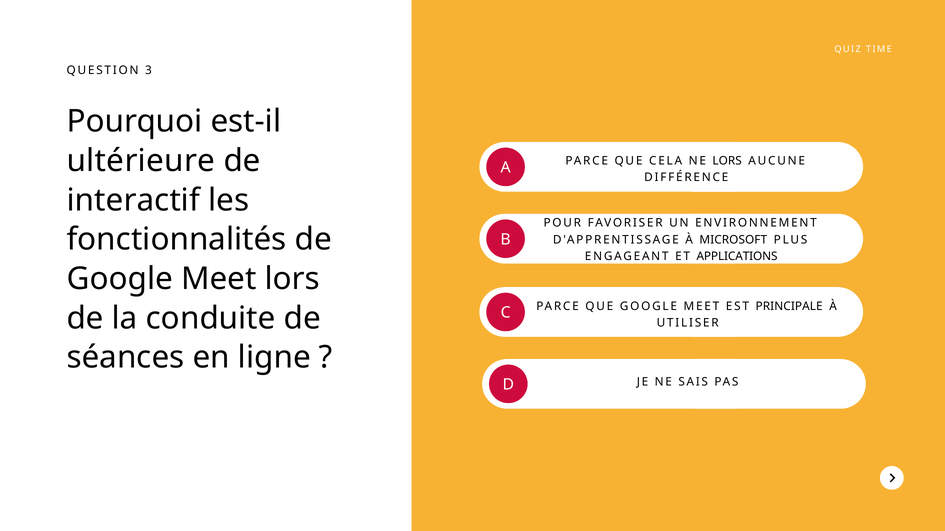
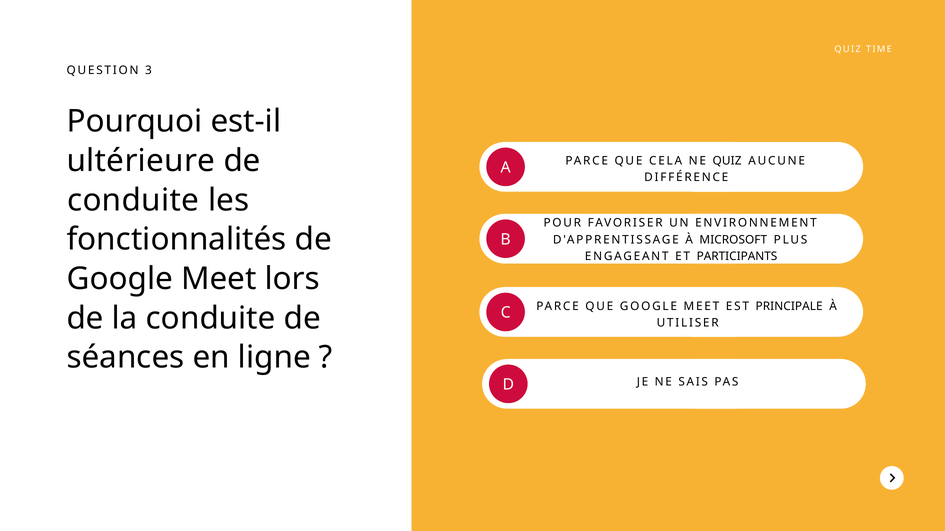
NE LORS: LORS -> QUIZ (727, 161)
interactif: interactif -> conduite (133, 200)
APPLICATIONS: APPLICATIONS -> PARTICIPANTS (737, 256)
